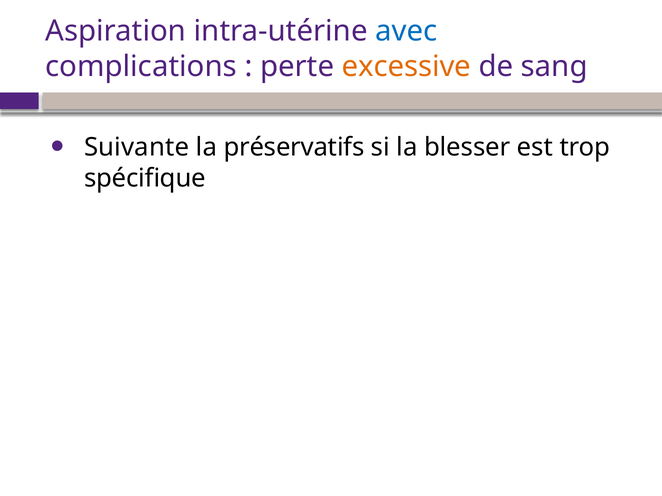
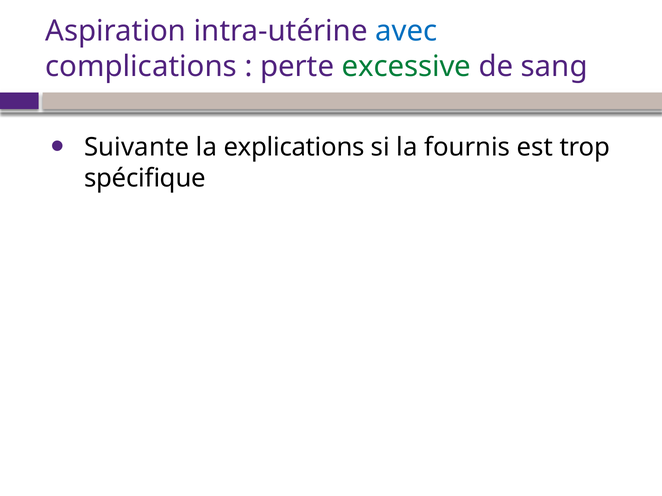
excessive colour: orange -> green (406, 67)
préservatifs: préservatifs -> explications (294, 147)
blesser: blesser -> fournis (467, 147)
